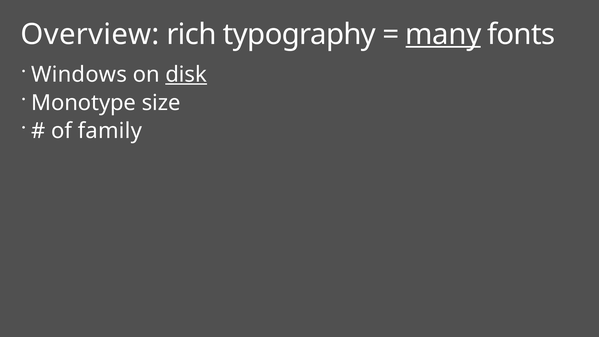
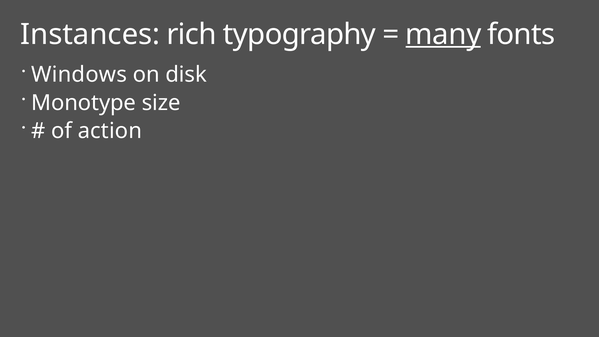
Overview: Overview -> Instances (90, 34)
disk underline: present -> none (186, 75)
family: family -> action (110, 131)
